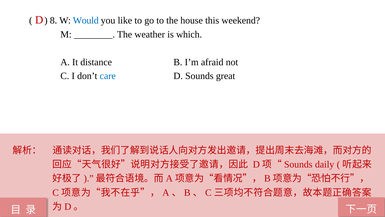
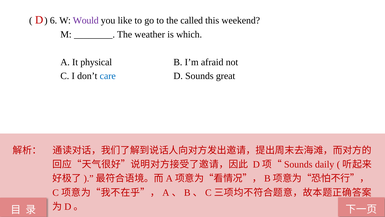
8: 8 -> 6 (54, 20)
Would colour: blue -> purple (86, 20)
house: house -> called (192, 20)
distance: distance -> physical (96, 62)
